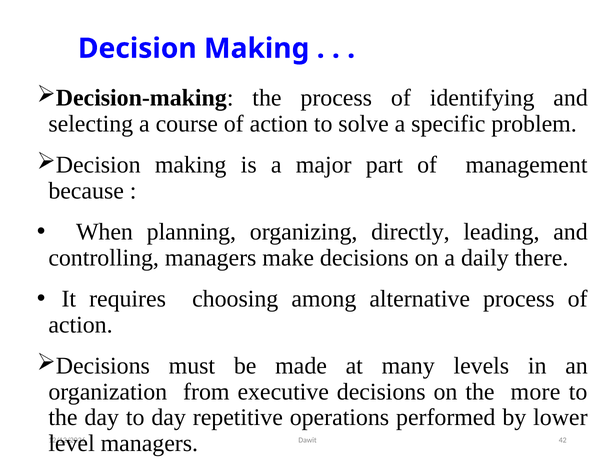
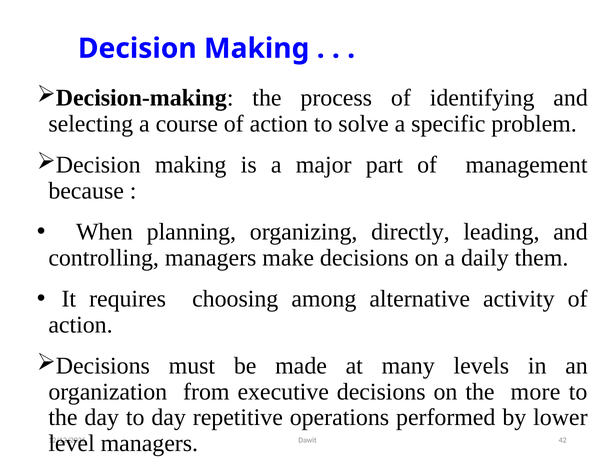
there: there -> them (542, 258)
alternative process: process -> activity (519, 299)
